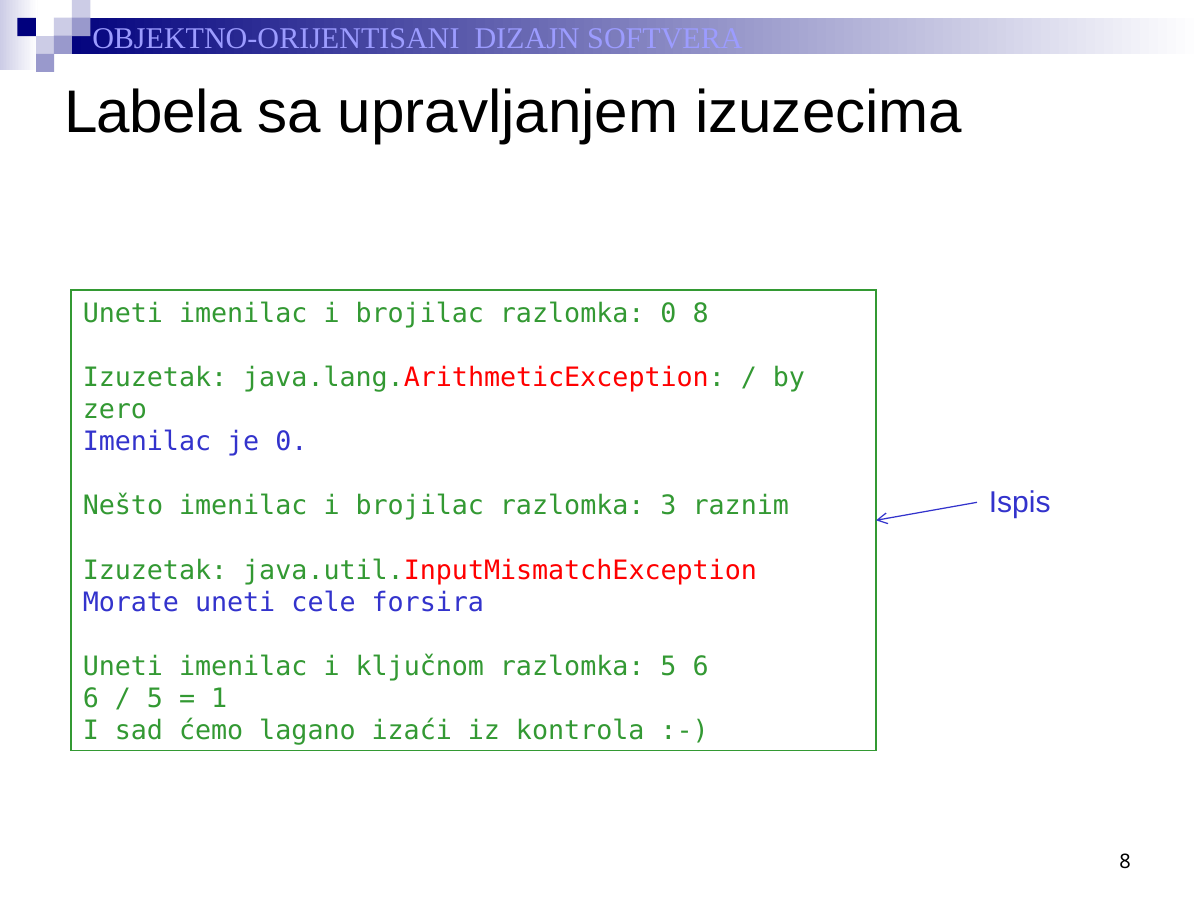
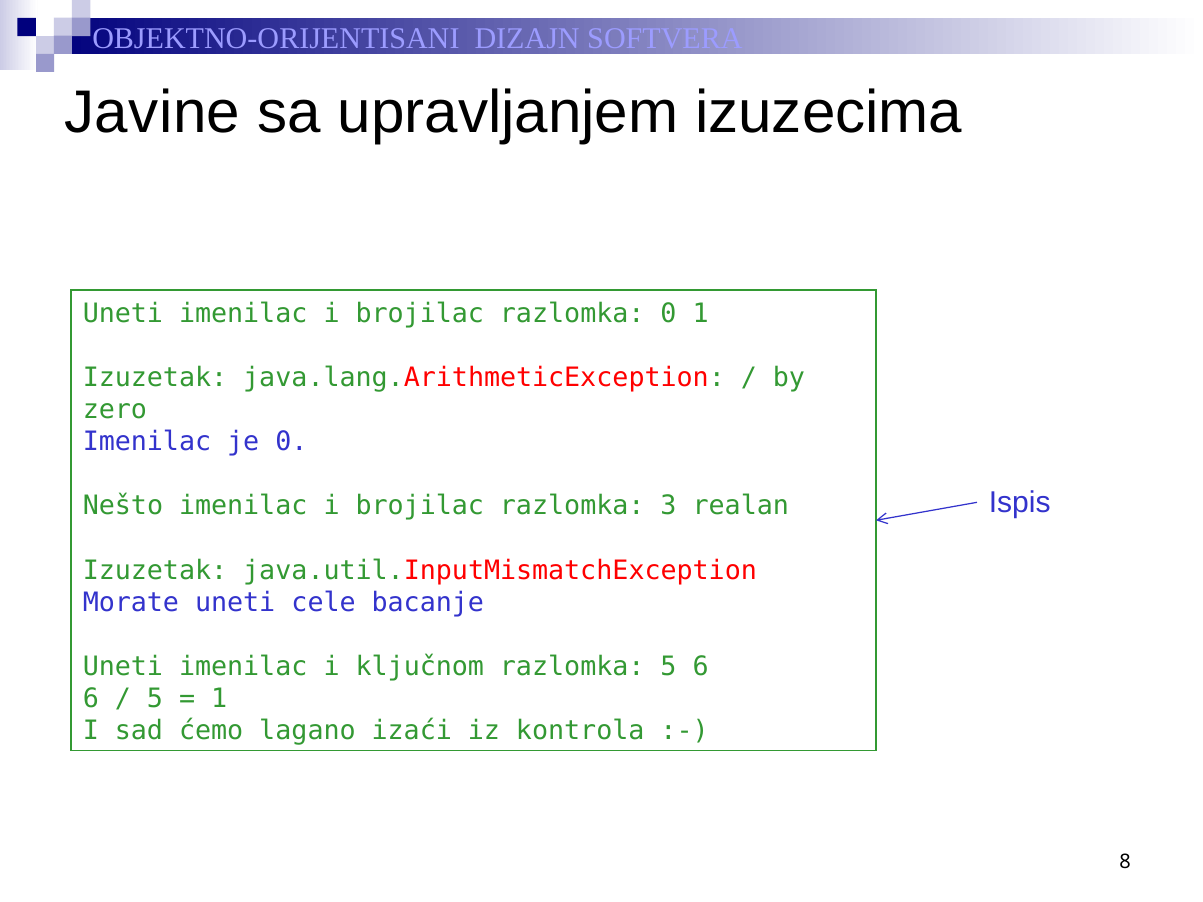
Labela: Labela -> Javine (152, 113)
0 8: 8 -> 1 (701, 314)
raznim: raznim -> realan (741, 506)
forsira: forsira -> bacanje (428, 602)
